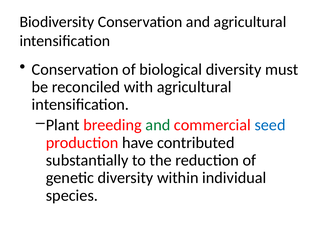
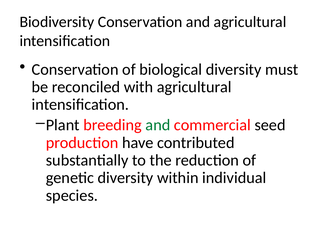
seed colour: blue -> black (270, 125)
